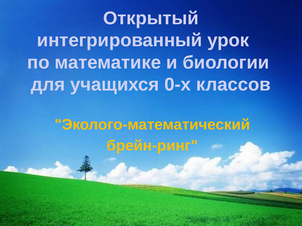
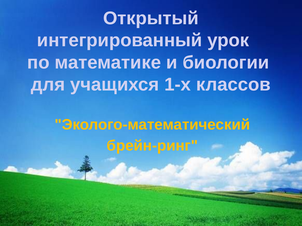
0-х: 0-х -> 1-х (178, 85)
